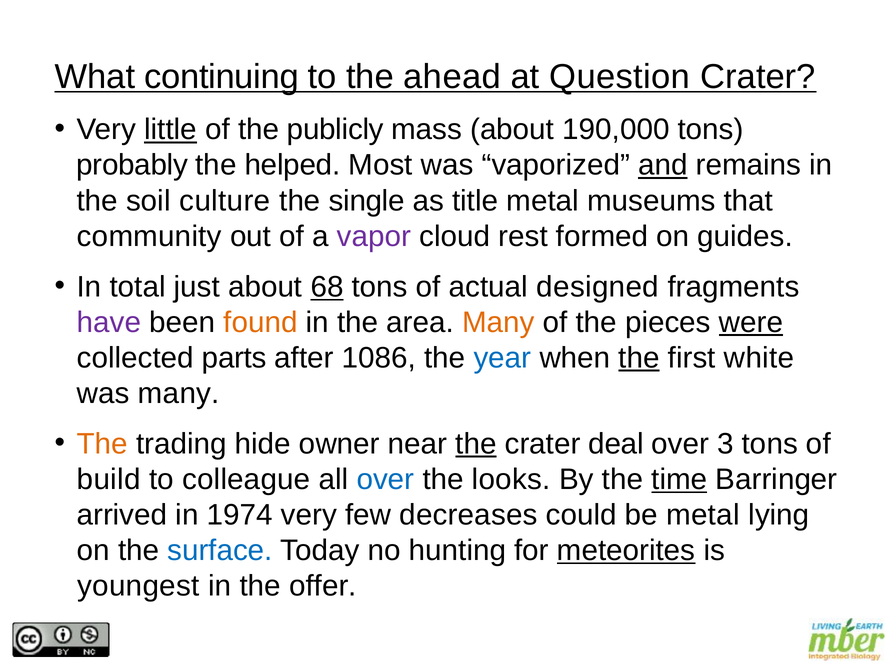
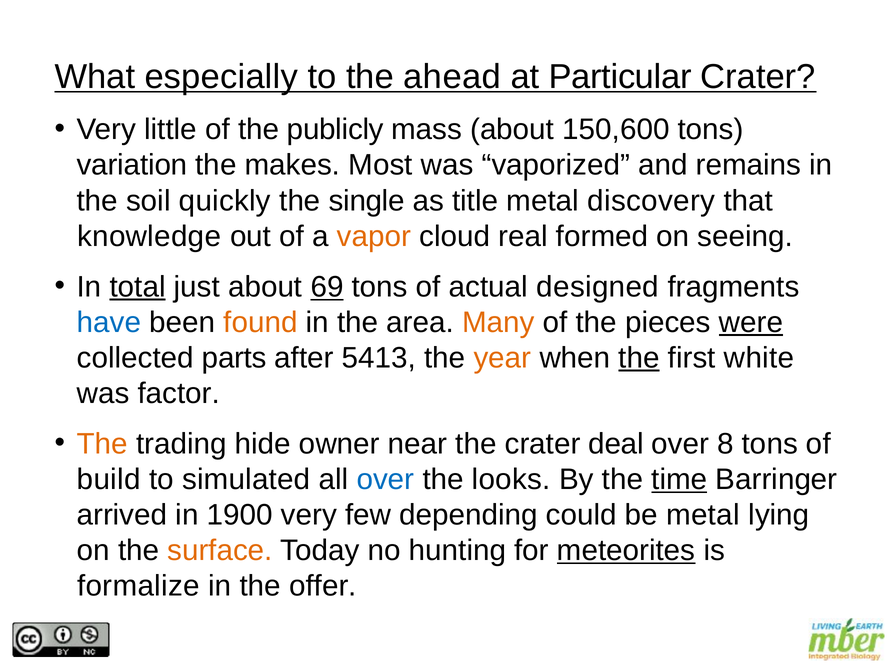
continuing: continuing -> especially (221, 77)
Question: Question -> Particular (620, 77)
little underline: present -> none (171, 130)
190,000: 190,000 -> 150,600 (616, 130)
probably: probably -> variation (132, 165)
helped: helped -> makes (292, 165)
and underline: present -> none (663, 165)
culture: culture -> quickly (225, 201)
museums: museums -> discovery (651, 201)
community: community -> knowledge (149, 236)
vapor colour: purple -> orange (374, 236)
rest: rest -> real (523, 236)
guides: guides -> seeing (745, 236)
total underline: none -> present (138, 287)
68: 68 -> 69 (327, 287)
have colour: purple -> blue (109, 322)
1086: 1086 -> 5413 (379, 358)
year colour: blue -> orange (502, 358)
was many: many -> factor (179, 393)
the underline: present -> none (476, 444)
3: 3 -> 8 (725, 444)
colleague: colleague -> simulated (246, 479)
1974: 1974 -> 1900 (240, 515)
decreases: decreases -> depending (469, 515)
surface colour: blue -> orange (220, 550)
youngest: youngest -> formalize (138, 586)
